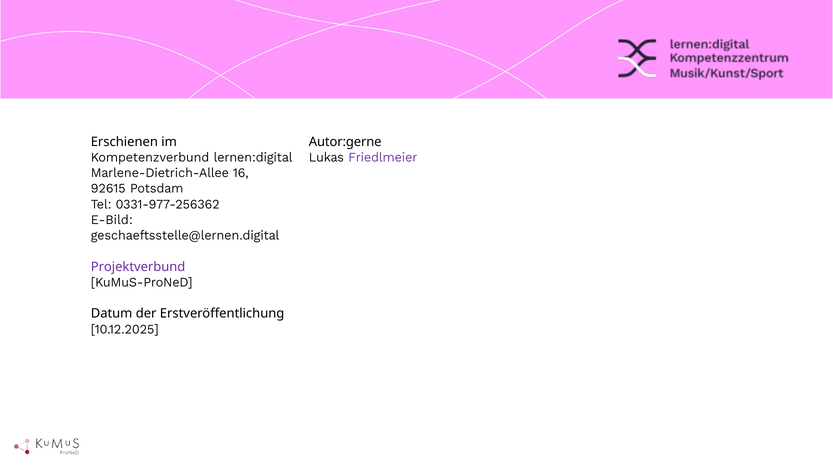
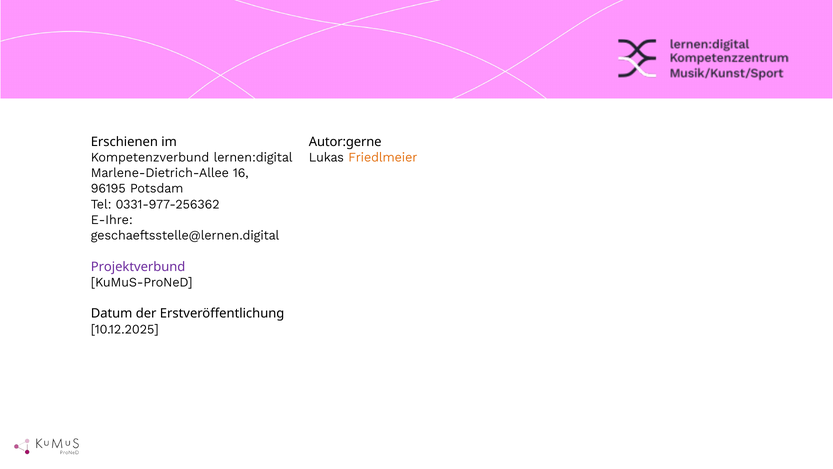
Friedlmeier colour: purple -> orange (383, 157)
92615: 92615 -> 96195 (108, 188)
E-Bild: E-Bild -> E-Ihre (112, 220)
